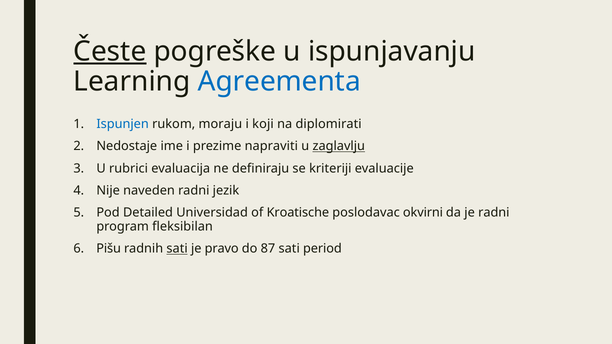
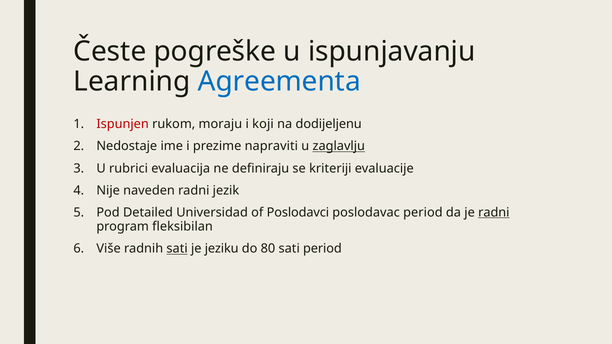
Česte underline: present -> none (110, 51)
Ispunjen colour: blue -> red (123, 124)
diplomirati: diplomirati -> dodijeljenu (329, 124)
Kroatische: Kroatische -> Poslodavci (298, 213)
poslodavac okvirni: okvirni -> period (423, 213)
radni underline: none -> present (494, 213)
Pišu: Pišu -> Više (109, 249)
pravo: pravo -> jeziku (222, 249)
87: 87 -> 80 (268, 249)
